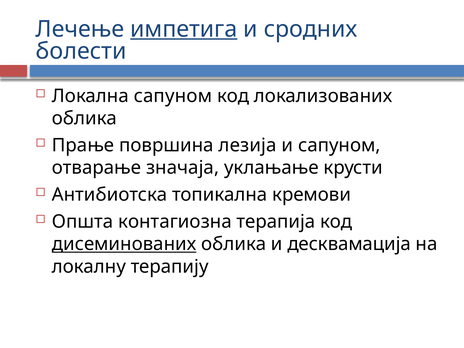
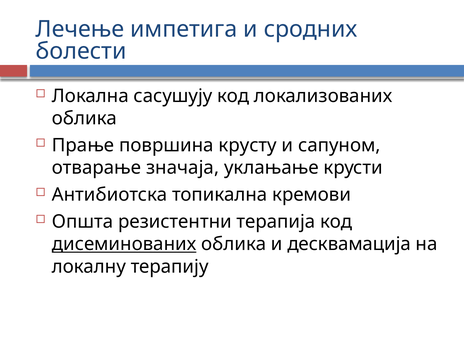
импетига underline: present -> none (184, 29)
Локална сапуном: сапуном -> сасушују (173, 96)
лезија: лезија -> крусту (248, 145)
контагиозна: контагиозна -> резистентни (175, 222)
